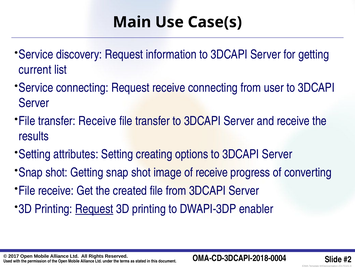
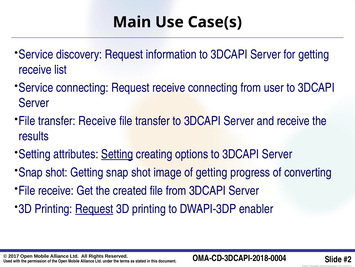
current: current -> receive (35, 69)
Setting underline: none -> present (117, 154)
of receive: receive -> getting (212, 172)
